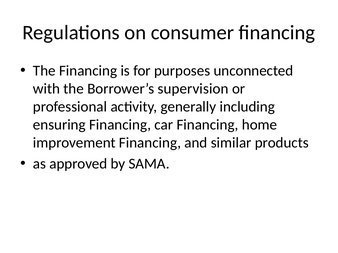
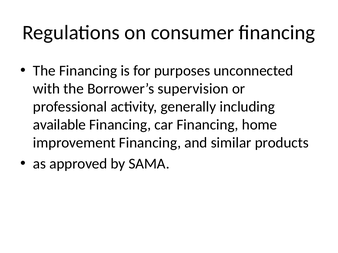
ensuring: ensuring -> available (59, 125)
